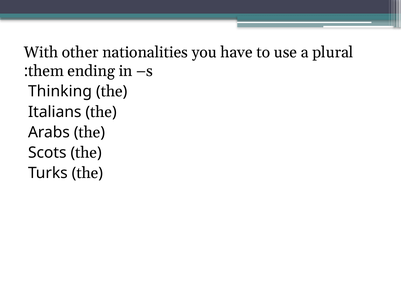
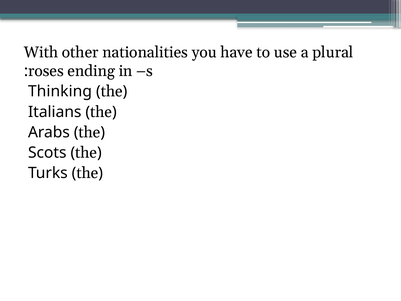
them: them -> roses (46, 71)
